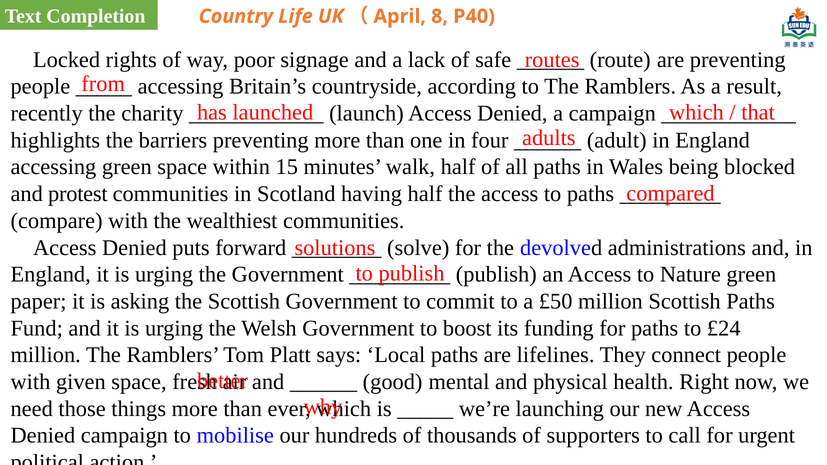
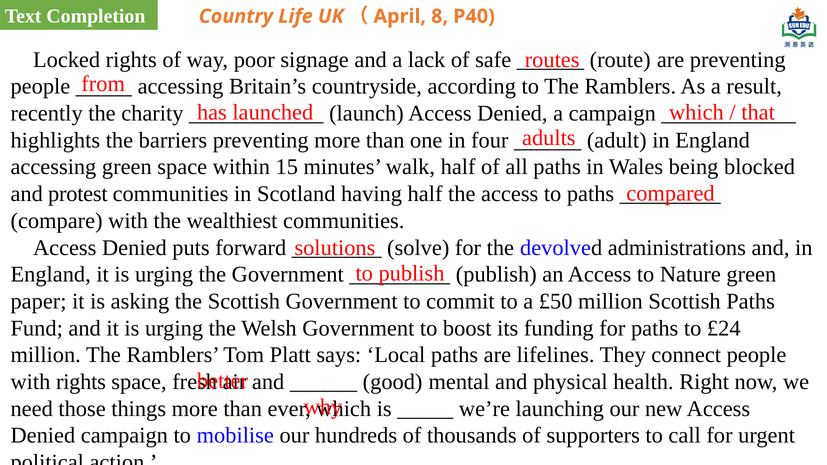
with given: given -> rights (81, 382)
